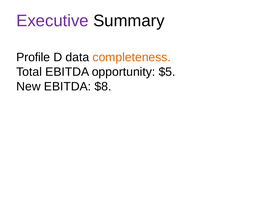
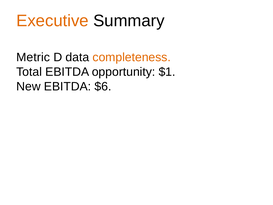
Executive colour: purple -> orange (52, 21)
Profile: Profile -> Metric (33, 57)
$5: $5 -> $1 (167, 72)
$8: $8 -> $6 (103, 86)
